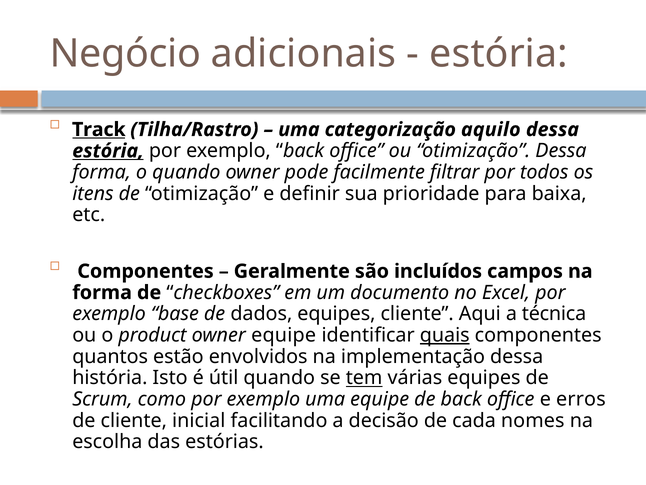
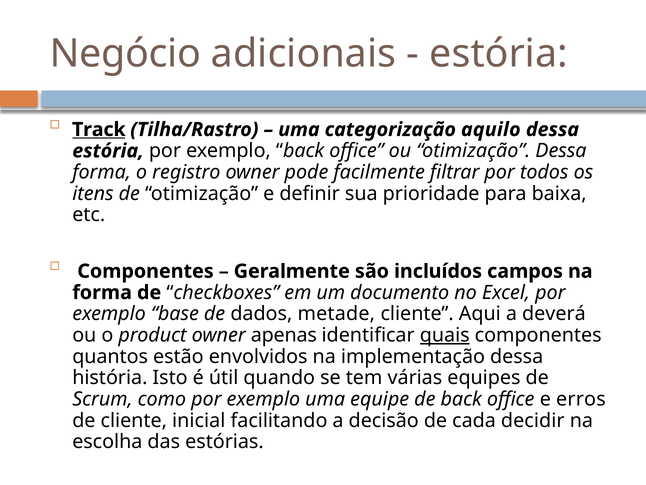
estória underline: present -> none (108, 151)
o quando: quando -> registro (186, 172)
dados equipes: equipes -> metade (336, 314)
técnica: técnica -> deverá (554, 314)
owner equipe: equipe -> apenas (284, 335)
tem underline: present -> none (364, 378)
nomes: nomes -> decidir (533, 420)
